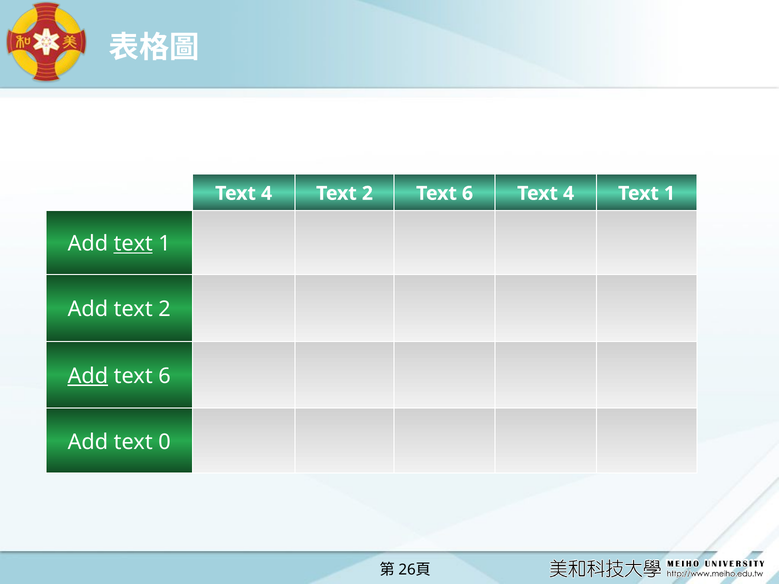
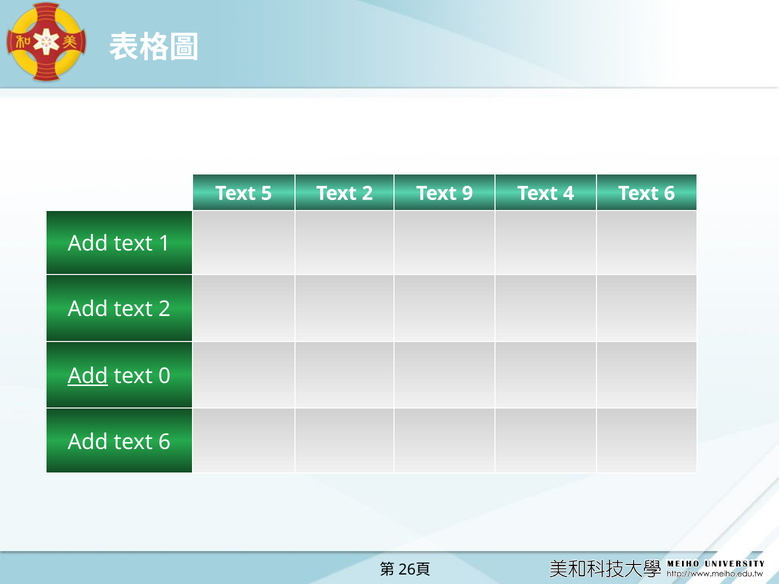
4: 4 -> 5 (267, 193)
2 Text 6: 6 -> 9 (467, 193)
4 Text 1: 1 -> 6 (669, 193)
text underline: present -> none (133, 244)
6: 6 -> 0 (164, 376)
Add text 0: 0 -> 6 (164, 442)
